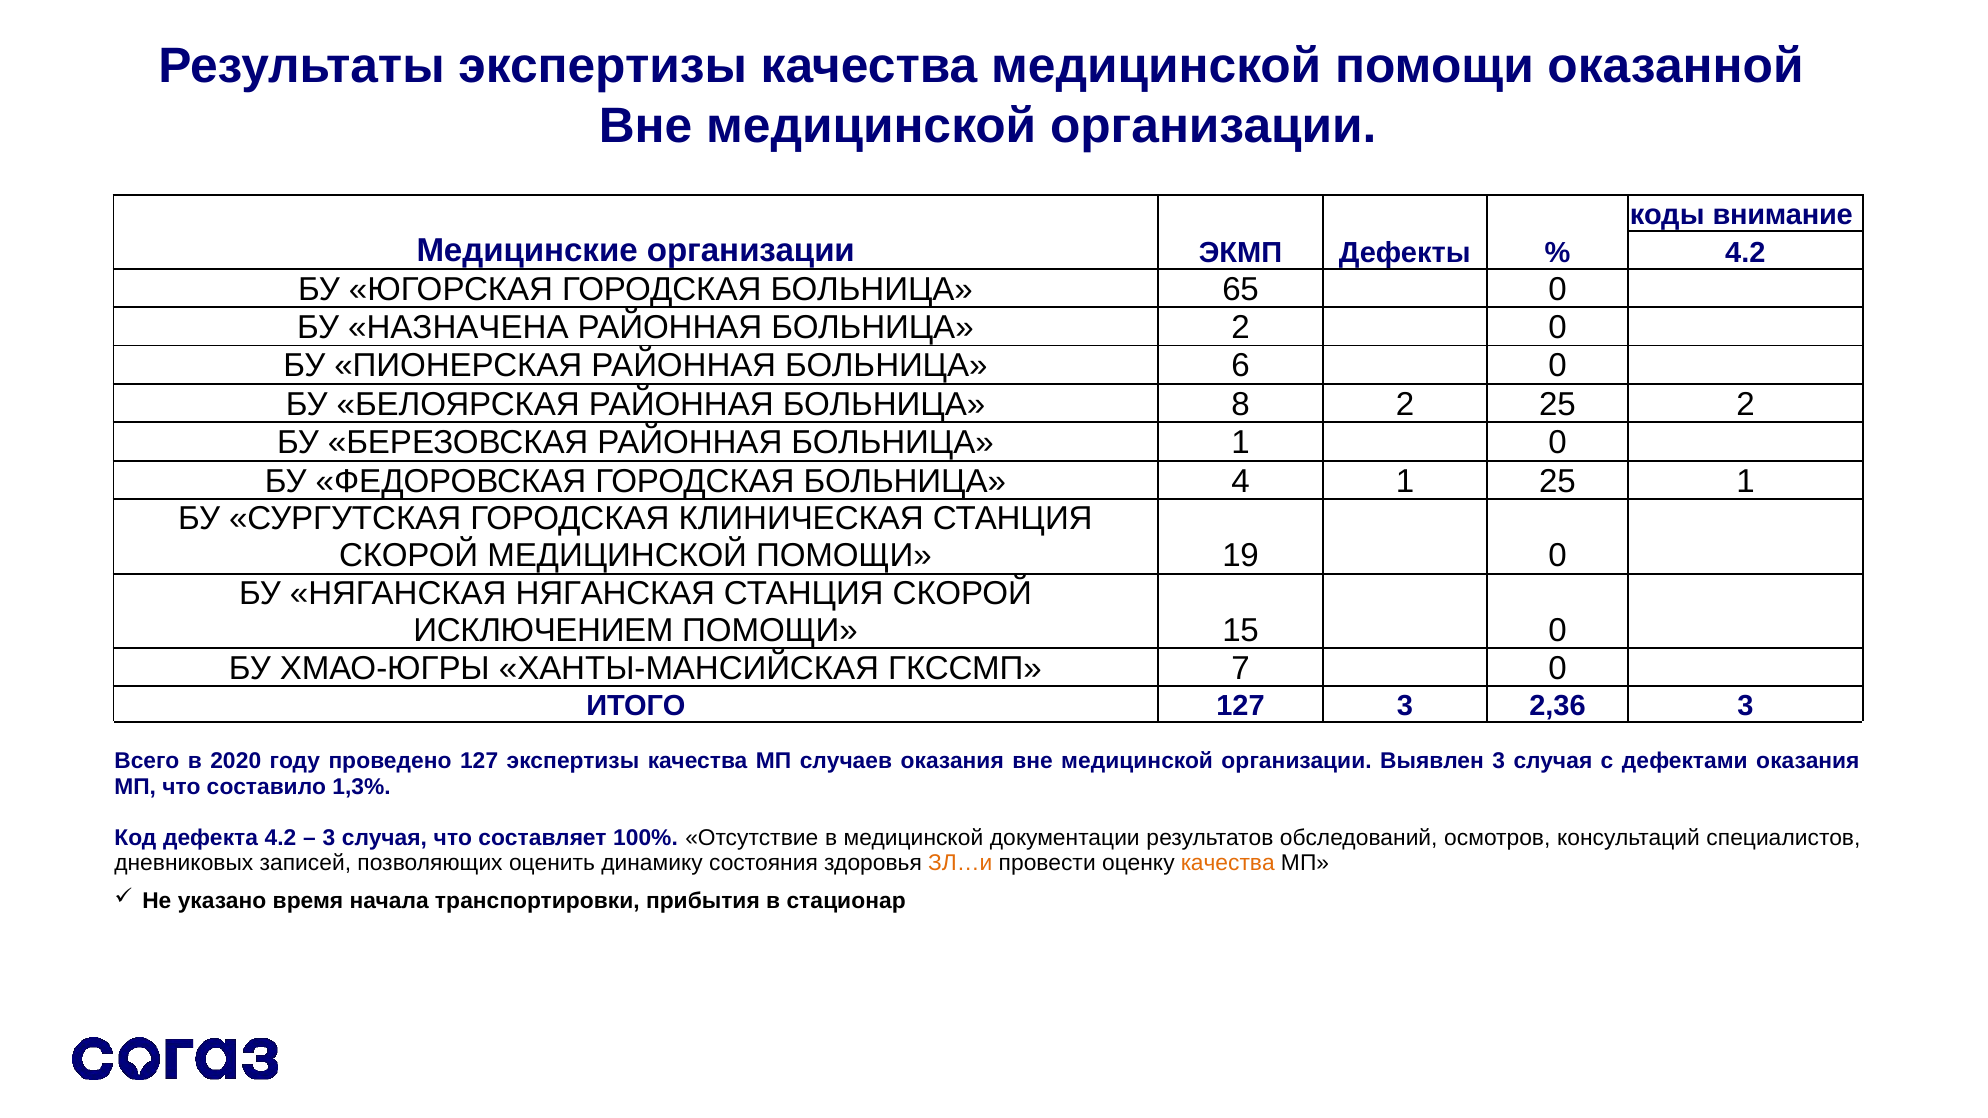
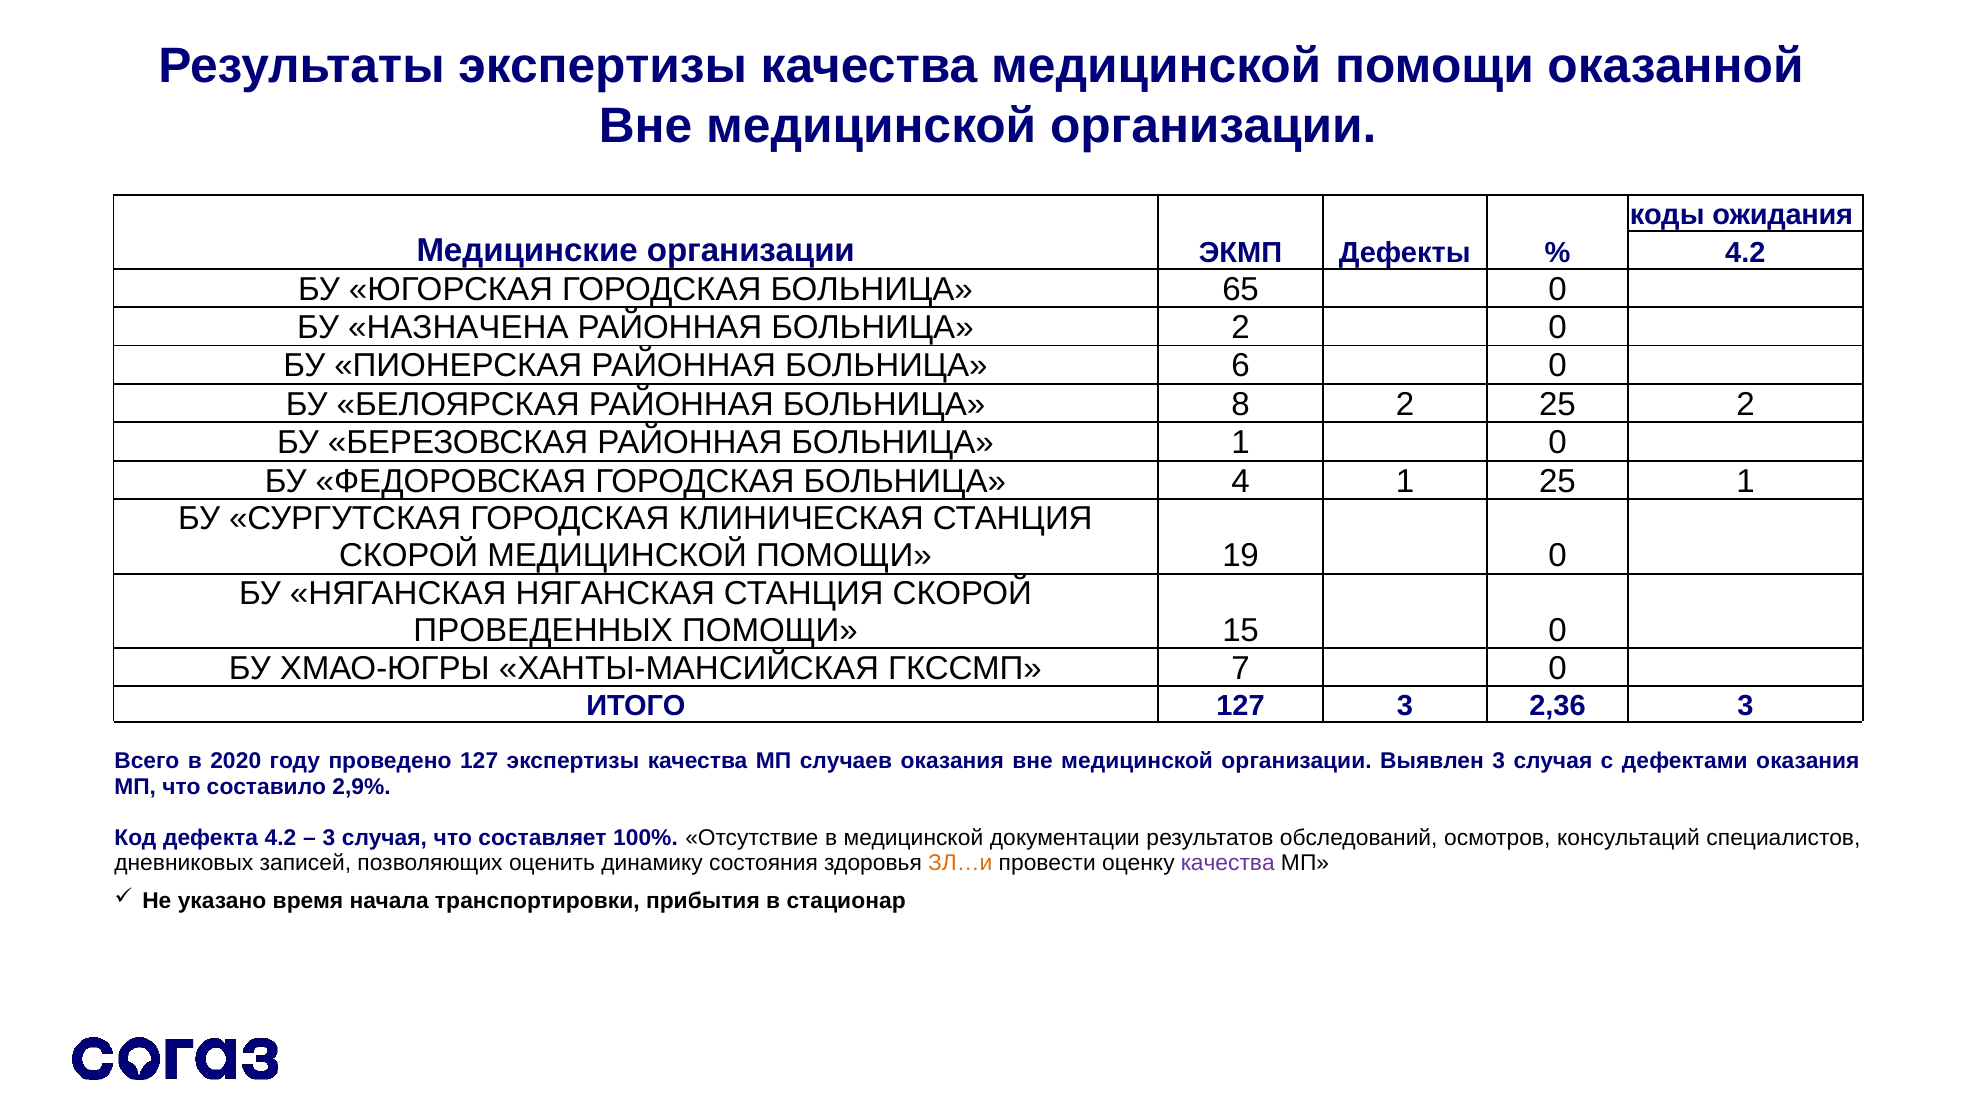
внимание: внимание -> ожидания (1783, 215)
ИСКЛЮЧЕНИЕМ: ИСКЛЮЧЕНИЕМ -> ПРОВЕДЕННЫХ (543, 631)
1,3%: 1,3% -> 2,9% (361, 787)
качества colour: orange -> purple (1228, 863)
